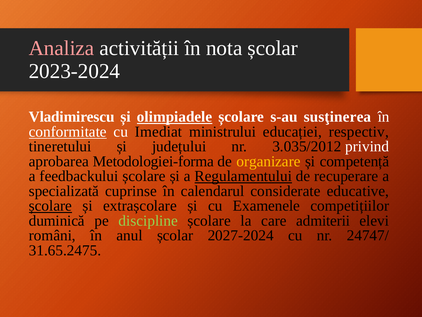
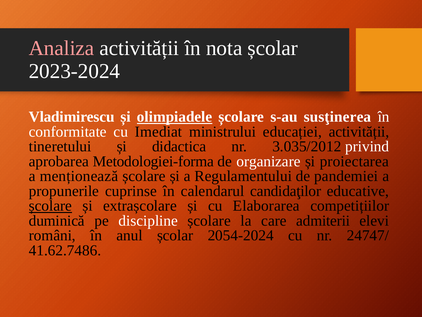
conformitate underline: present -> none (68, 132)
educației respectiv: respectiv -> activității (359, 132)
județului: județului -> didactica (179, 146)
organizare colour: yellow -> white (268, 161)
competență: competență -> proiectarea (354, 161)
feedbackului: feedbackului -> menționează (79, 176)
Regulamentului underline: present -> none (243, 176)
recuperare: recuperare -> pandemiei (346, 176)
specializată: specializată -> propunerile (64, 191)
considerate: considerate -> candidaţilor (286, 191)
Examenele: Examenele -> Elaborarea (266, 206)
discipline colour: light green -> white (148, 220)
2027-2024: 2027-2024 -> 2054-2024 (241, 235)
31.65.2475: 31.65.2475 -> 41.62.7486 (65, 250)
